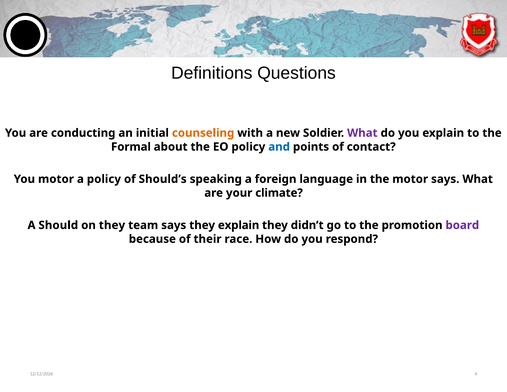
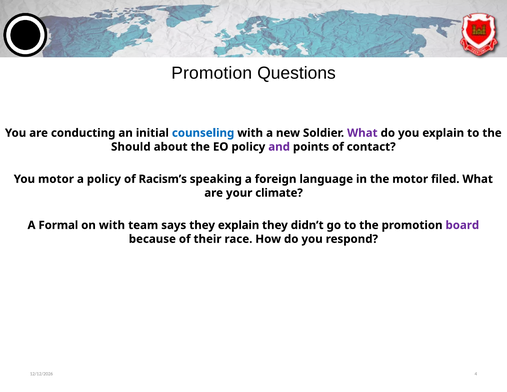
Definitions: Definitions -> Promotion (212, 73)
counseling colour: orange -> blue (203, 133)
Formal: Formal -> Should (131, 147)
and colour: blue -> purple (279, 147)
Should’s: Should’s -> Racism’s (163, 179)
motor says: says -> filed (445, 179)
Should: Should -> Formal (58, 225)
on they: they -> with (112, 225)
